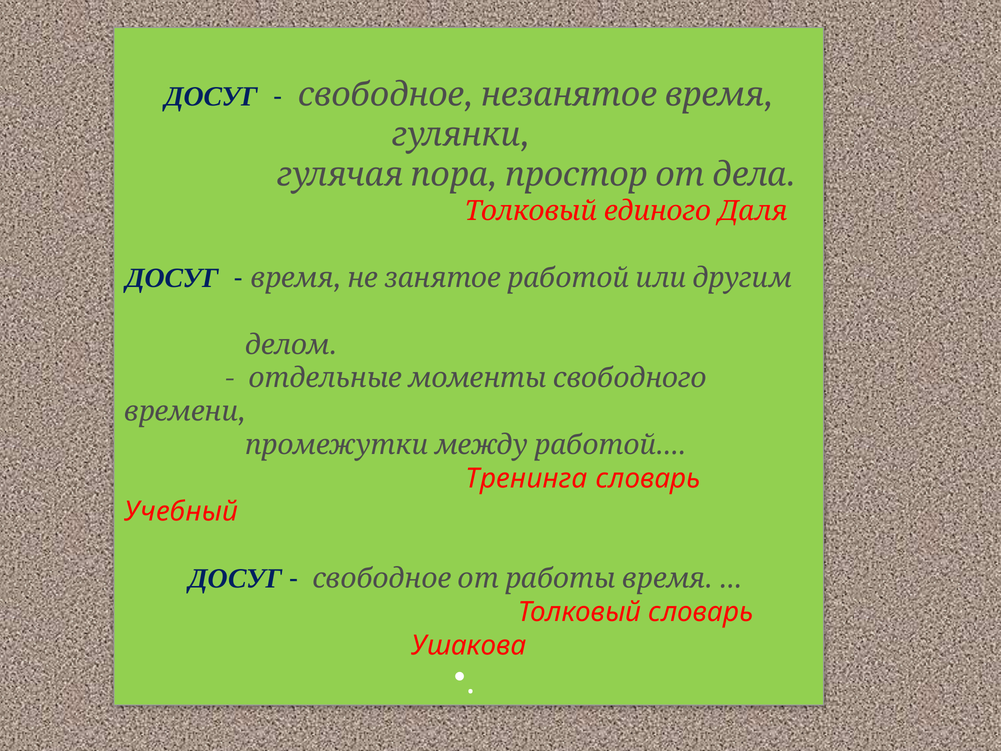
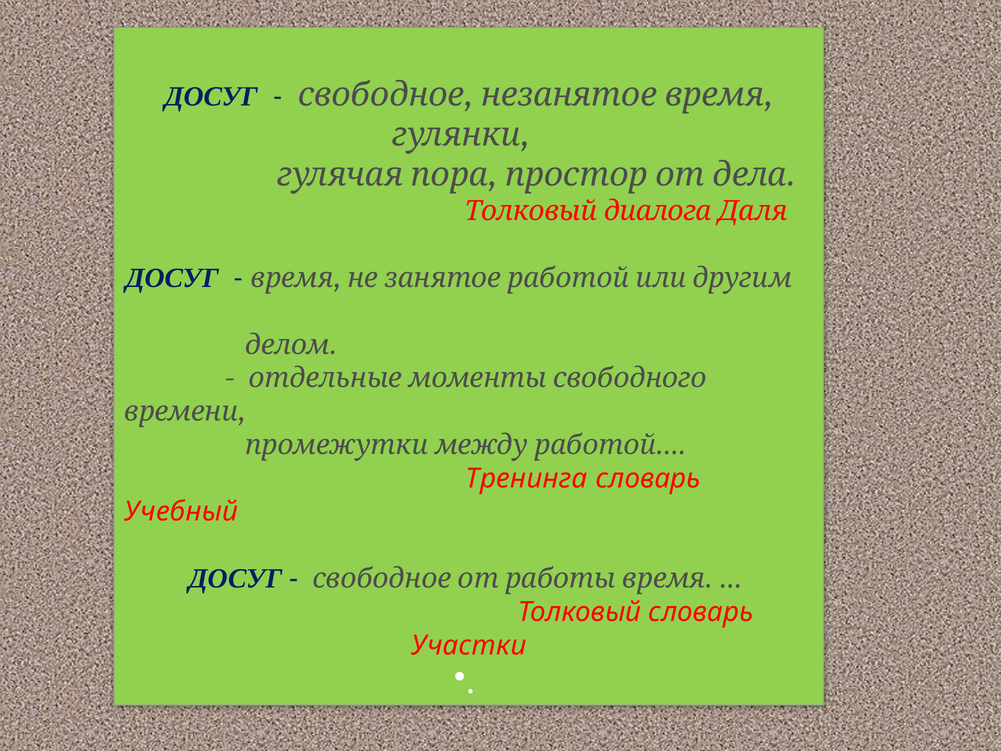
единого: единого -> диалога (658, 211)
Ушакова: Ушакова -> Участки (469, 645)
